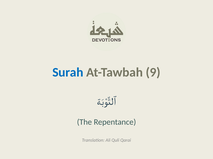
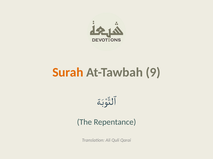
Surah colour: blue -> orange (68, 73)
